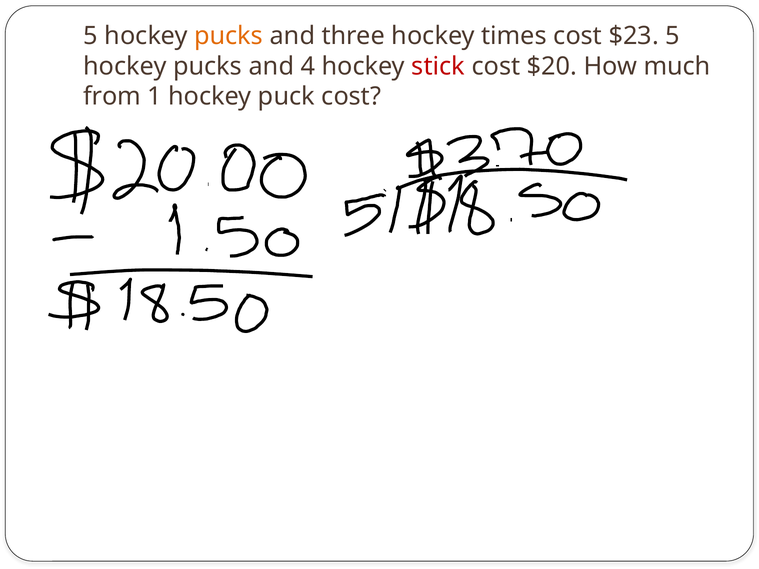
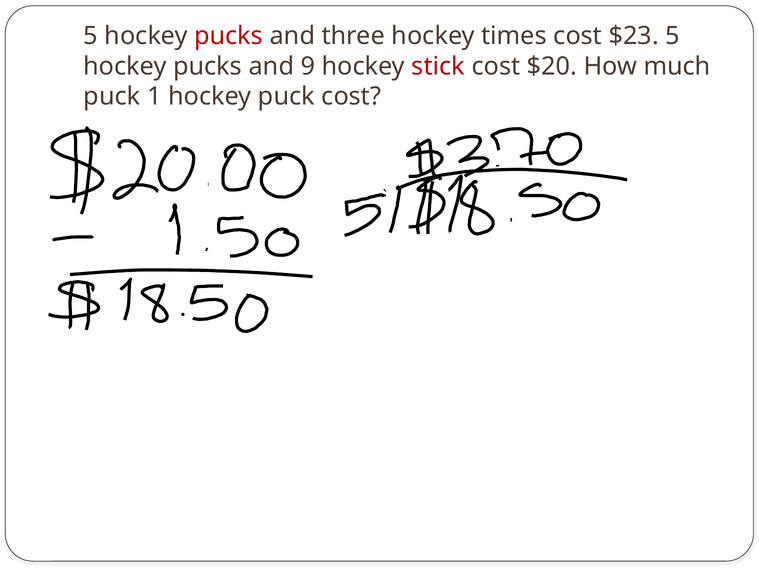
pucks colour: orange -> red (229, 36)
4: 4 -> 9 (308, 66)
from: from -> puck (112, 97)
